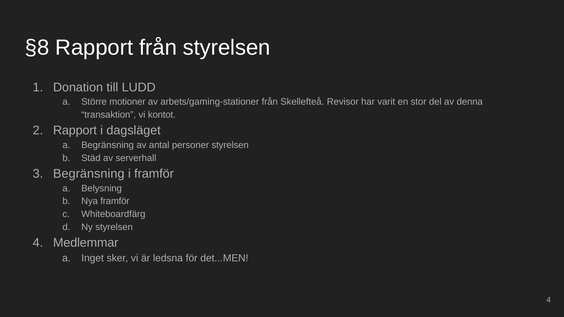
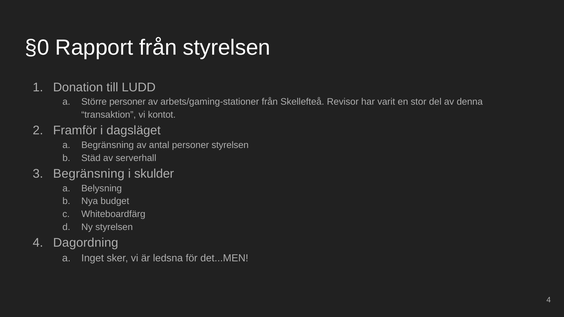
§8: §8 -> §0 (37, 48)
Större motioner: motioner -> personer (127, 102)
Rapport: Rapport -> Framför (75, 131)
i framför: framför -> skulder (154, 174)
Nya framför: framför -> budget (115, 201)
Medlemmar: Medlemmar -> Dagordning (86, 243)
